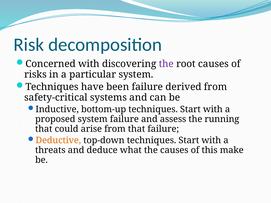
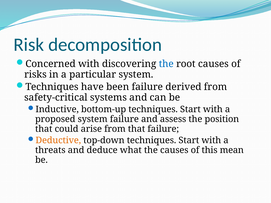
the colour: purple -> blue (166, 64)
running: running -> position (222, 119)
make: make -> mean (232, 150)
